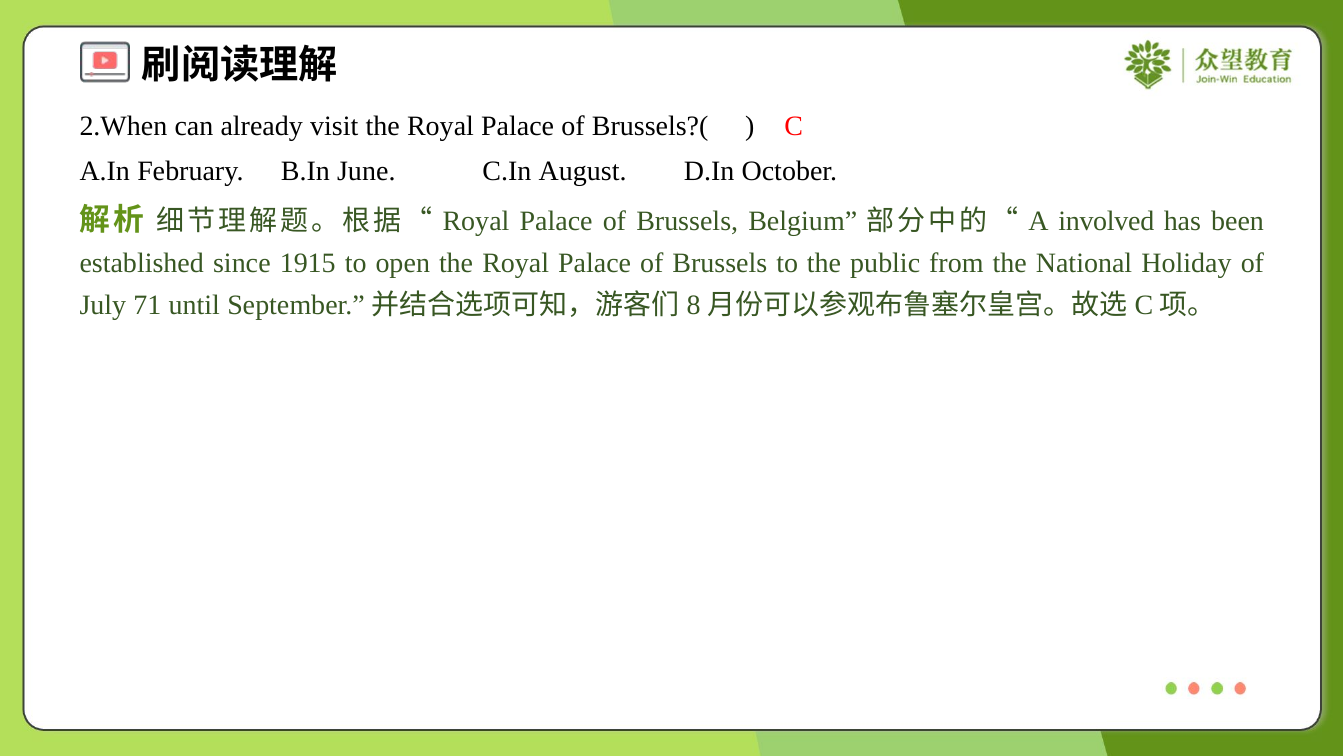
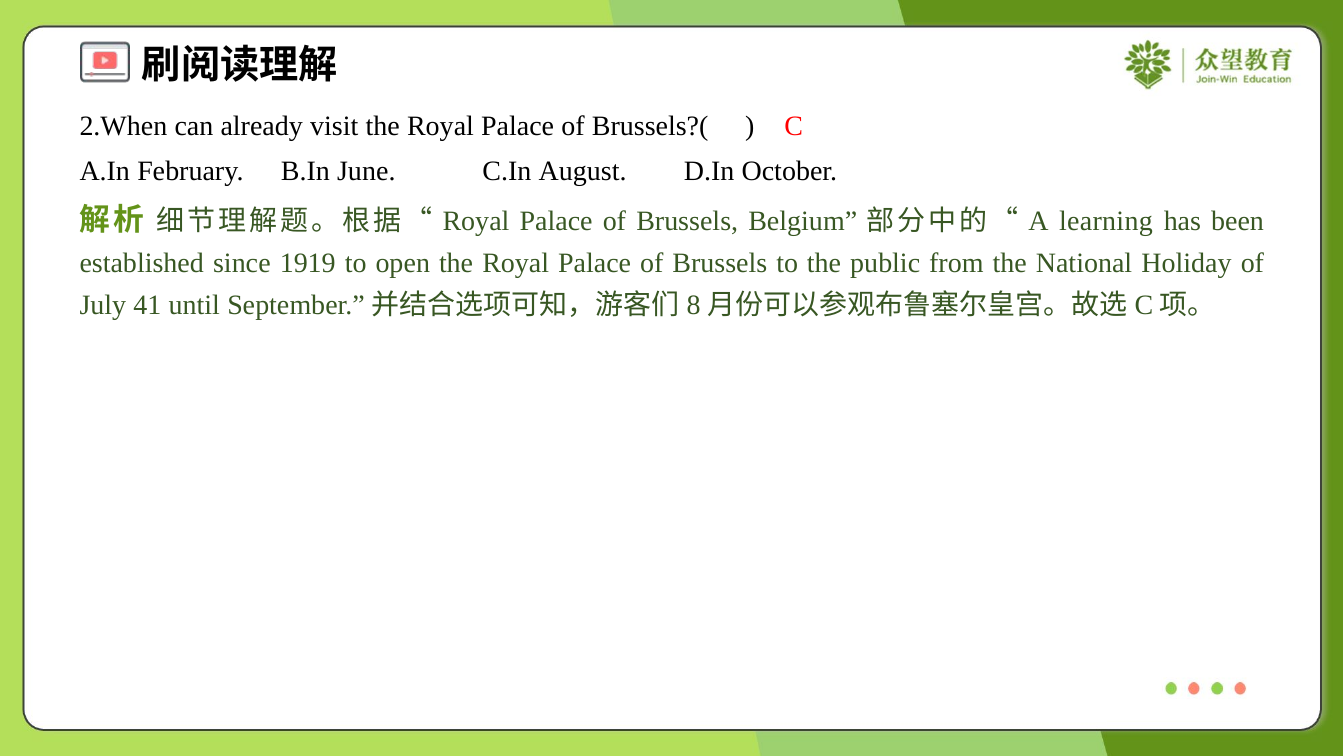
involved: involved -> learning (1106, 221)
1915: 1915 -> 1919 (308, 264)
71: 71 -> 41 (147, 305)
